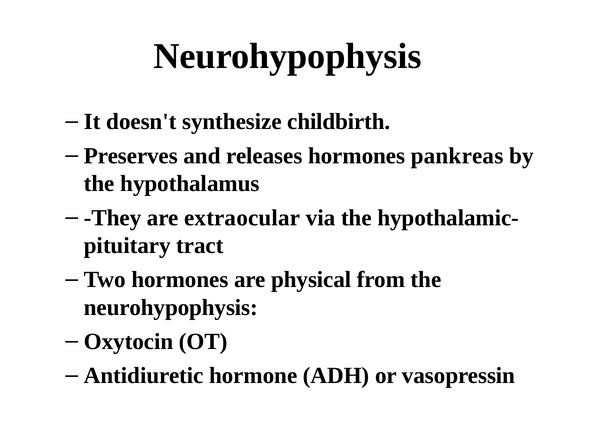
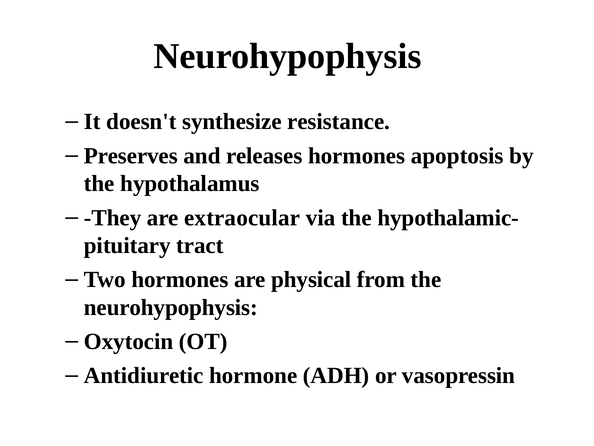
childbirth: childbirth -> resistance (339, 122)
pankreas: pankreas -> apoptosis (457, 156)
